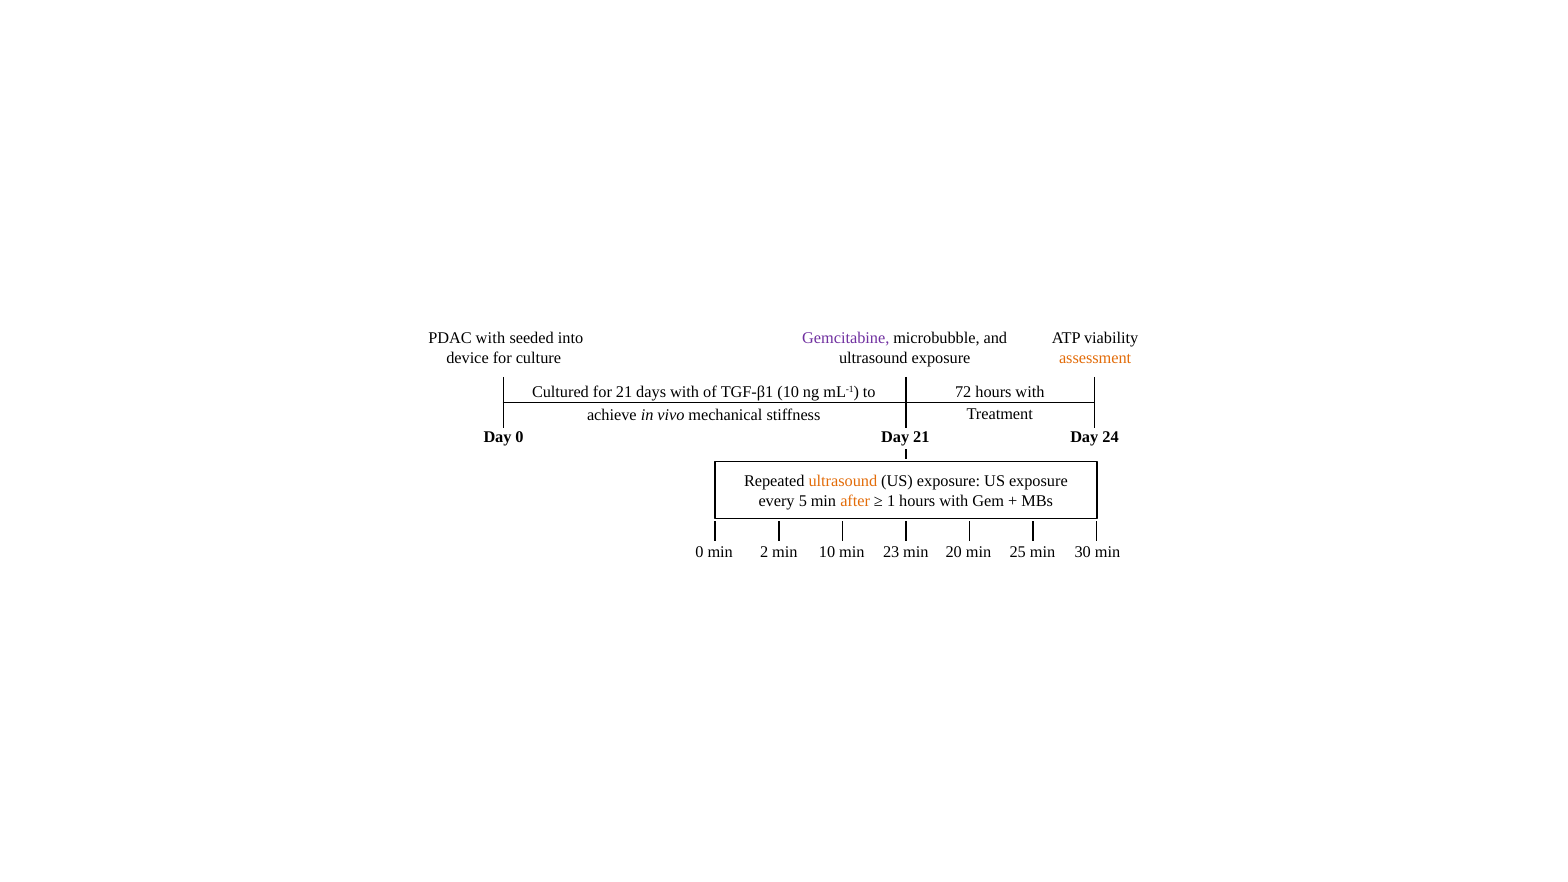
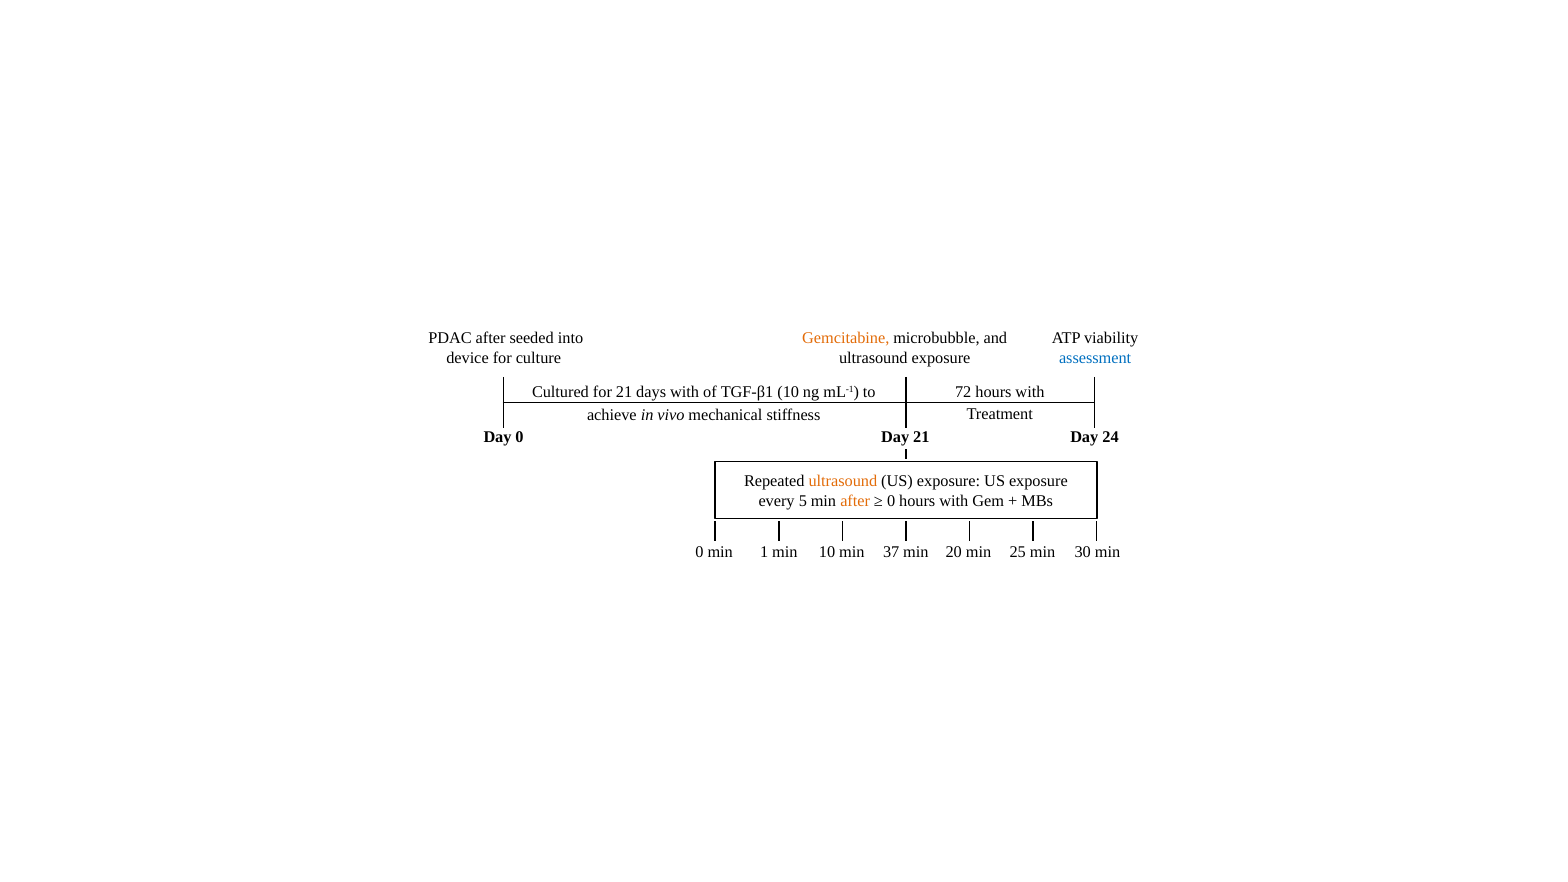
PDAC with: with -> after (491, 338)
Gemcitabine colour: purple -> orange (846, 338)
assessment colour: orange -> blue (1095, 358)
1: 1 -> 0 (891, 501)
2: 2 -> 1 (764, 552)
23: 23 -> 37 (891, 552)
